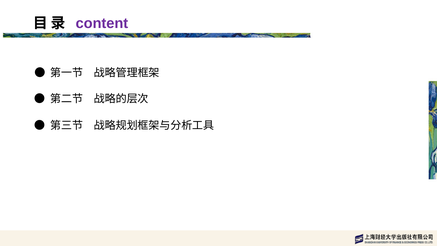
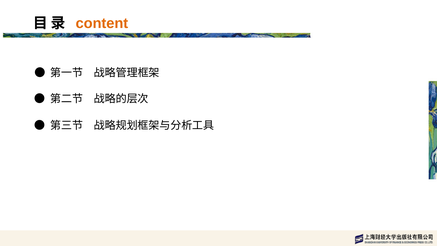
content colour: purple -> orange (102, 23)
